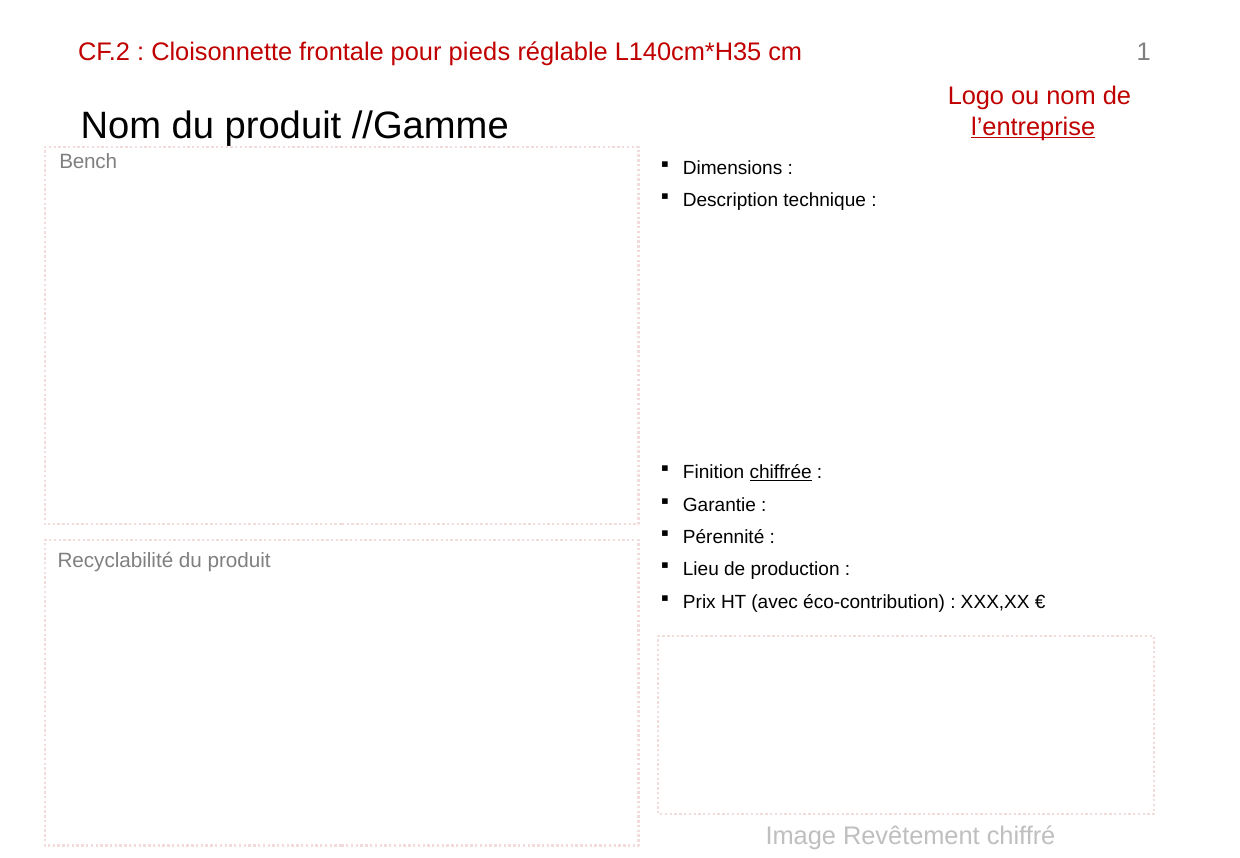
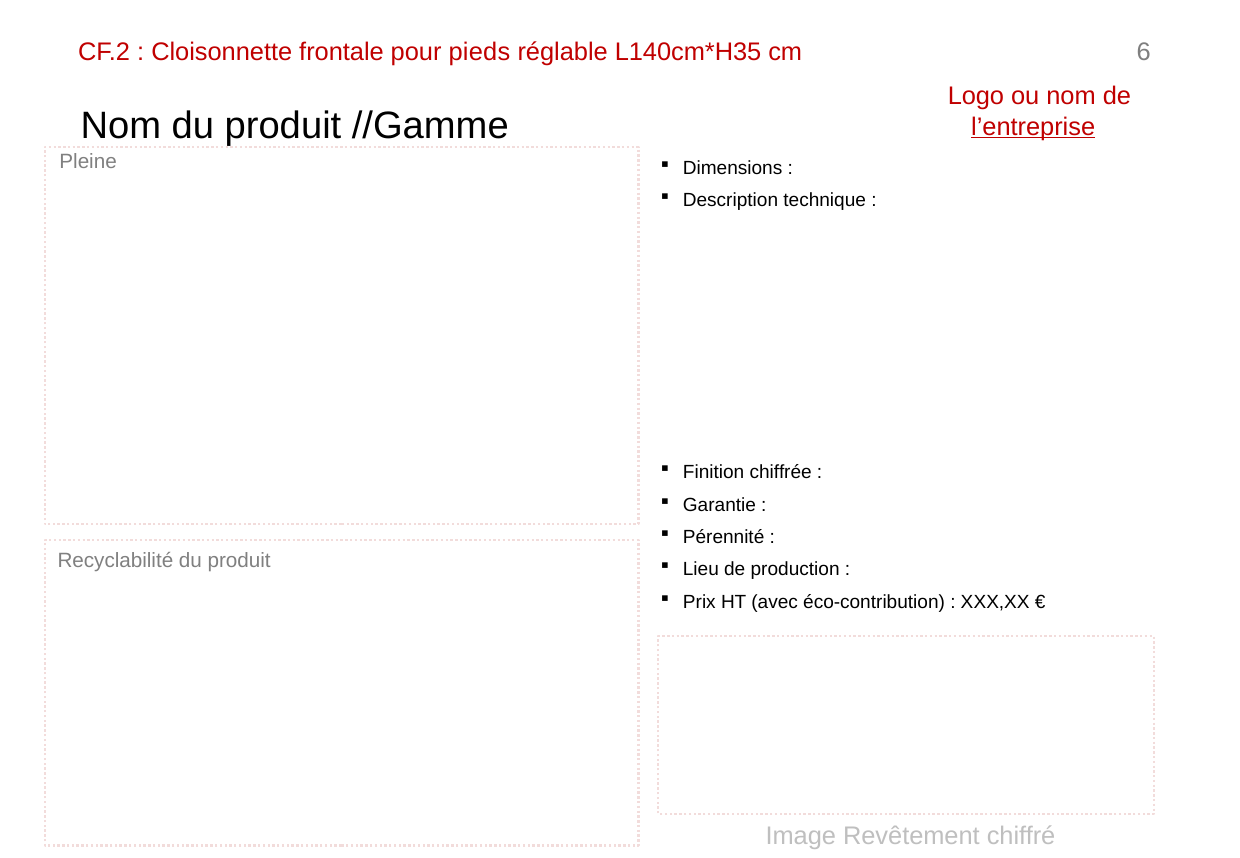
1: 1 -> 6 (1144, 52)
Bench: Bench -> Pleine (88, 162)
chiffrée underline: present -> none (781, 473)
